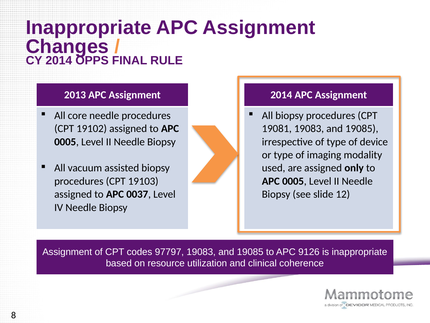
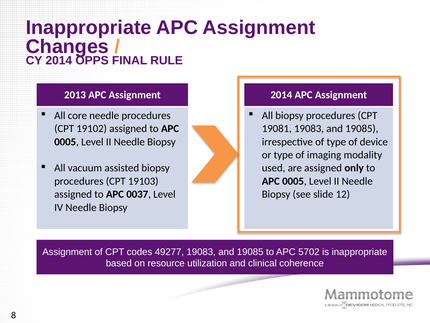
97797: 97797 -> 49277 (169, 252)
9126: 9126 -> 5702 (309, 252)
